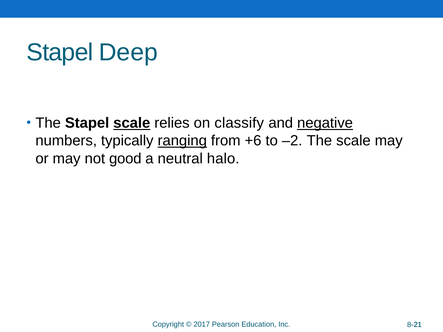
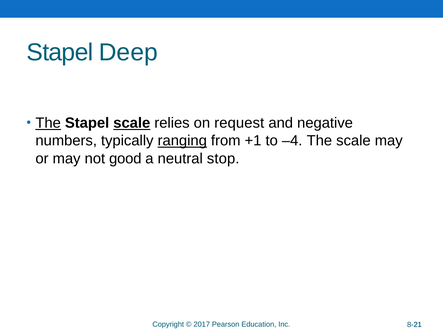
The underline: none -> present (48, 123)
classify: classify -> request (239, 123)
negative underline: present -> none (325, 123)
+6: +6 -> +1 (253, 141)
–2: –2 -> –4 (292, 141)
halo: halo -> stop (223, 159)
